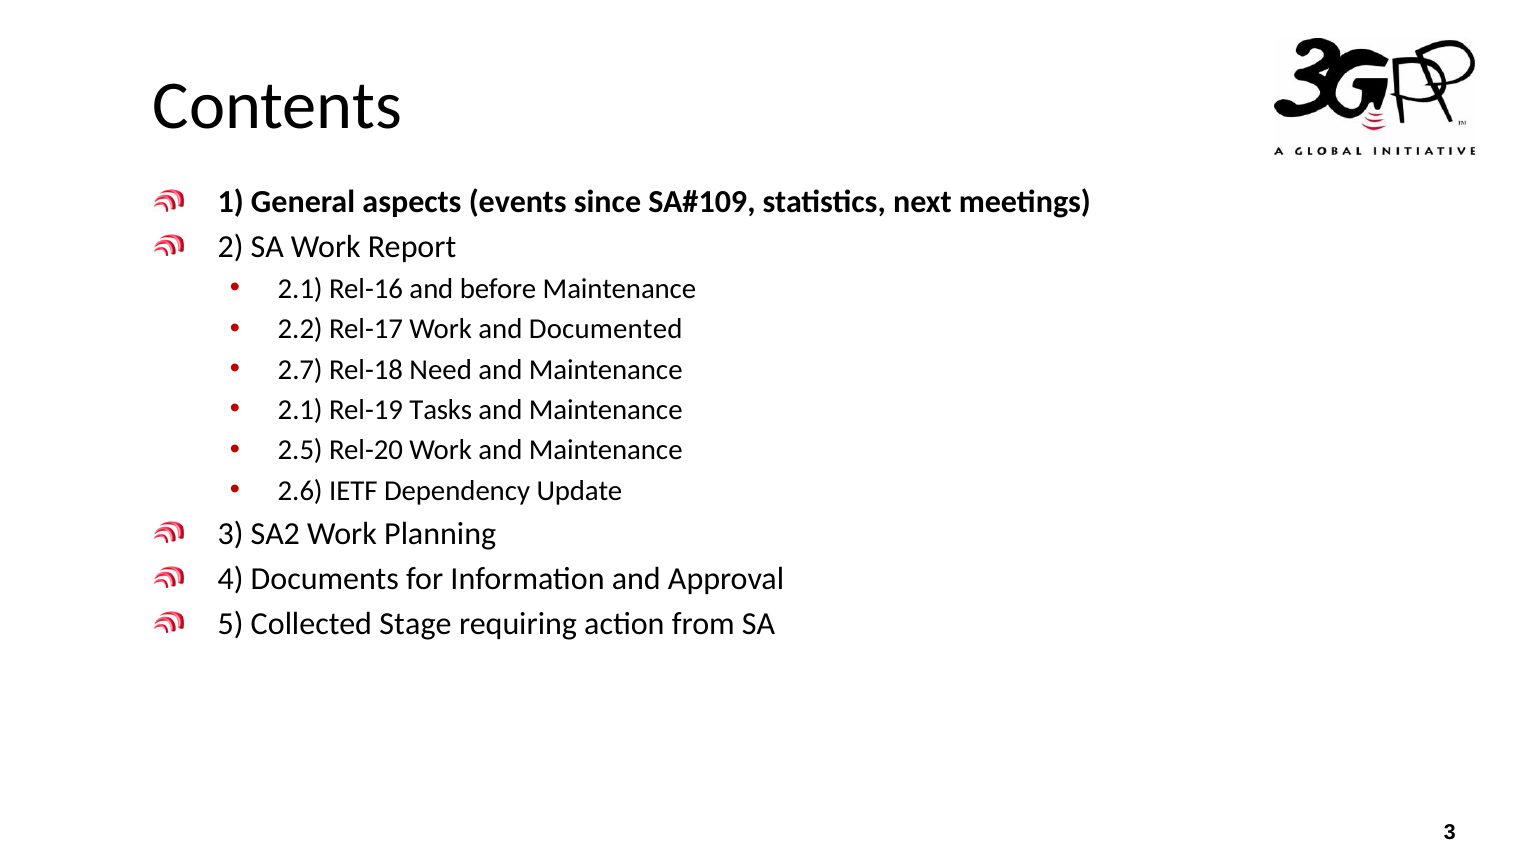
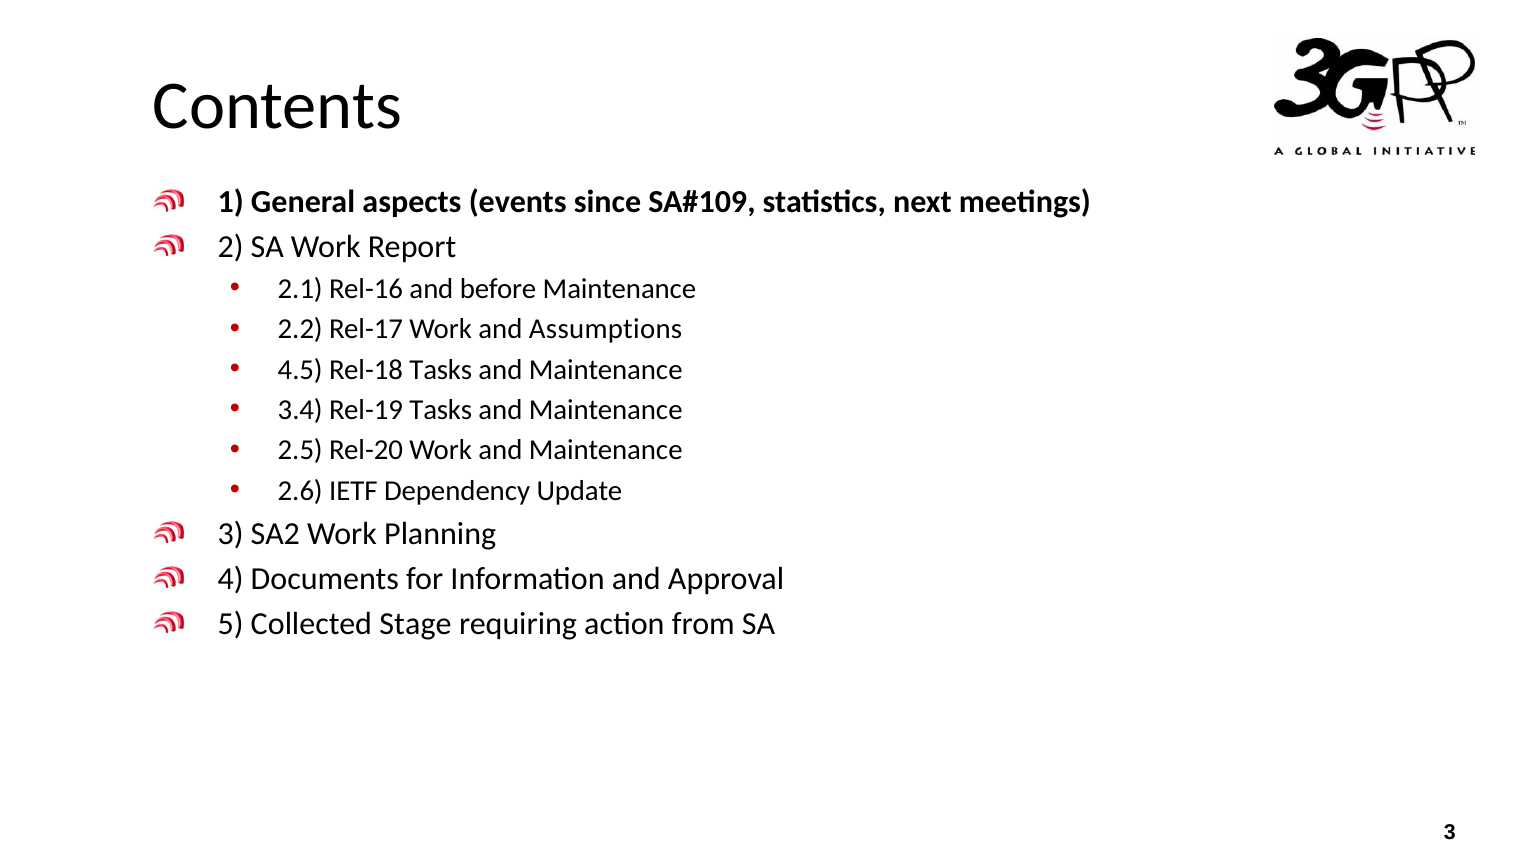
Documented: Documented -> Assumptions (606, 330)
2.7: 2.7 -> 4.5 (300, 370)
Rel-18 Need: Need -> Tasks (441, 370)
2.1: 2.1 -> 3.4 (300, 410)
